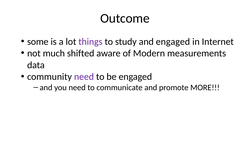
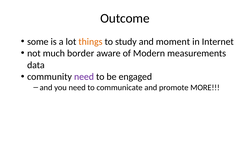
things colour: purple -> orange (90, 41)
and engaged: engaged -> moment (173, 41)
shifted: shifted -> border (81, 53)
